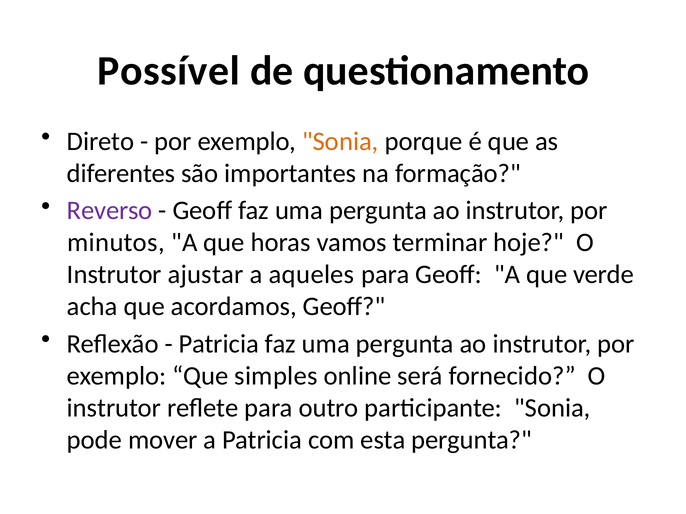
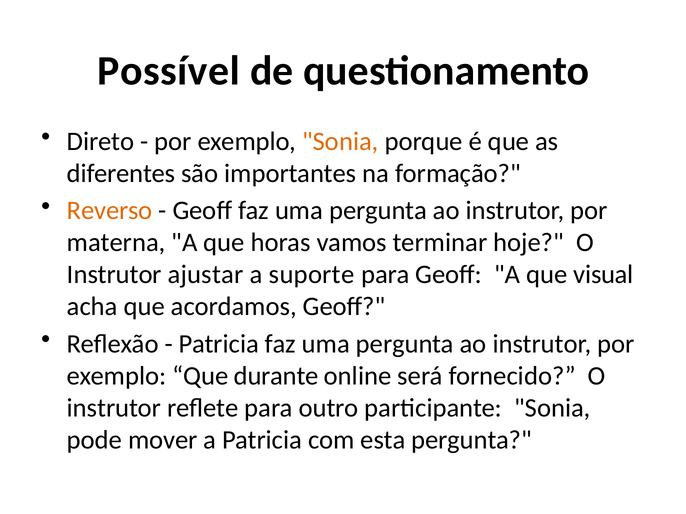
Reverso colour: purple -> orange (110, 211)
minutos: minutos -> materna (116, 243)
aqueles: aqueles -> suporte (312, 275)
verde: verde -> visual (604, 275)
simples: simples -> durante (276, 376)
